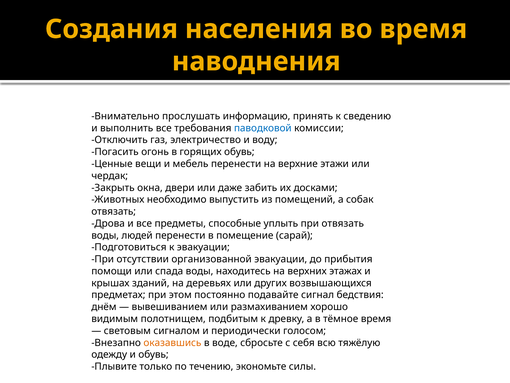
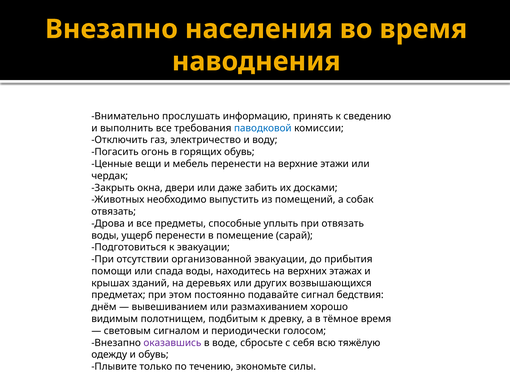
Создания: Создания -> Внезапно (111, 29)
людей: людей -> ущерб (137, 235)
оказавшись colour: orange -> purple (172, 342)
